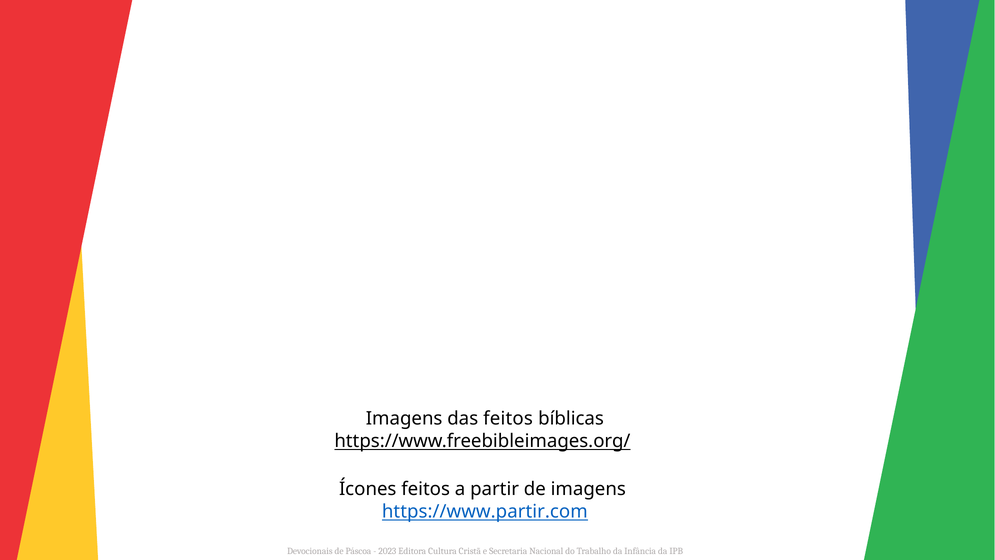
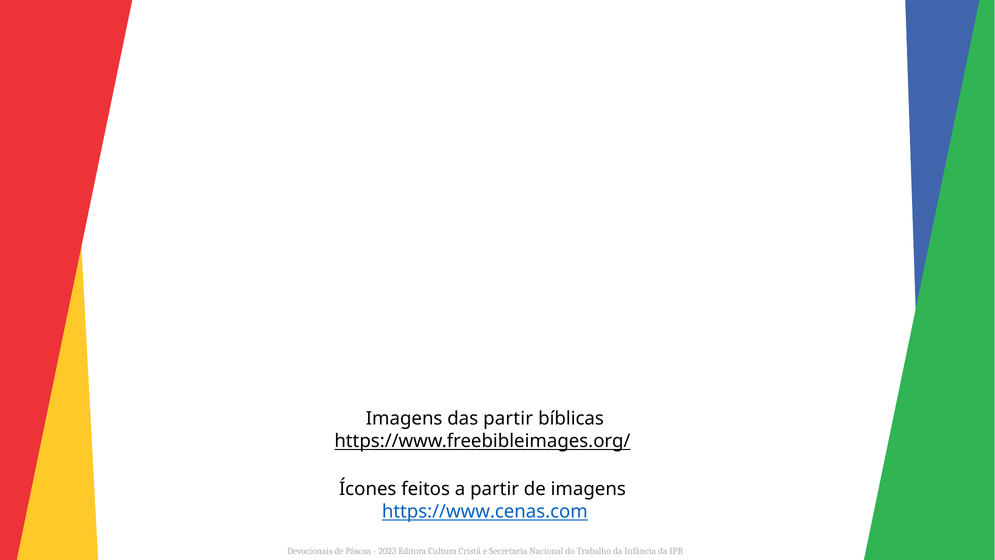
das feitos: feitos -> partir (508, 419)
https://www.partir.com: https://www.partir.com -> https://www.cenas.com (485, 511)
